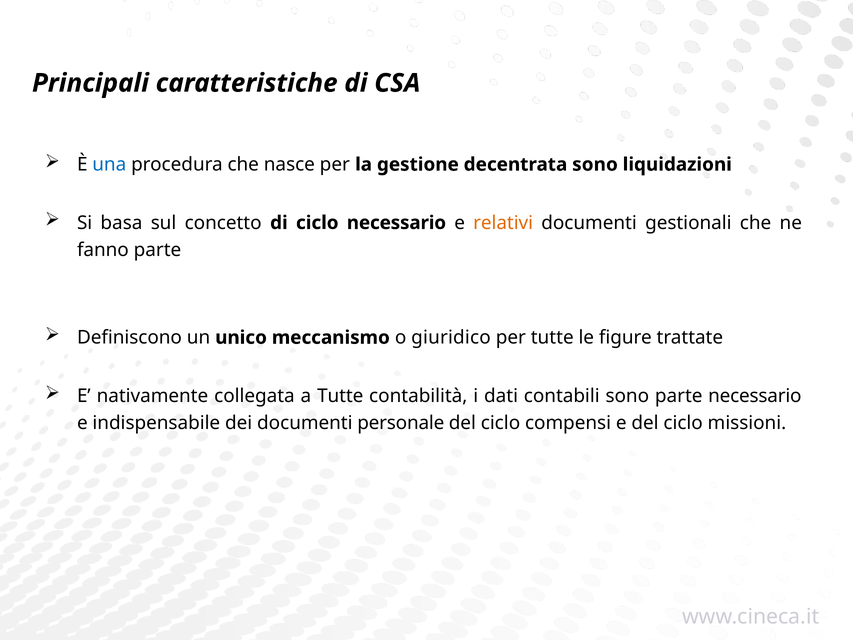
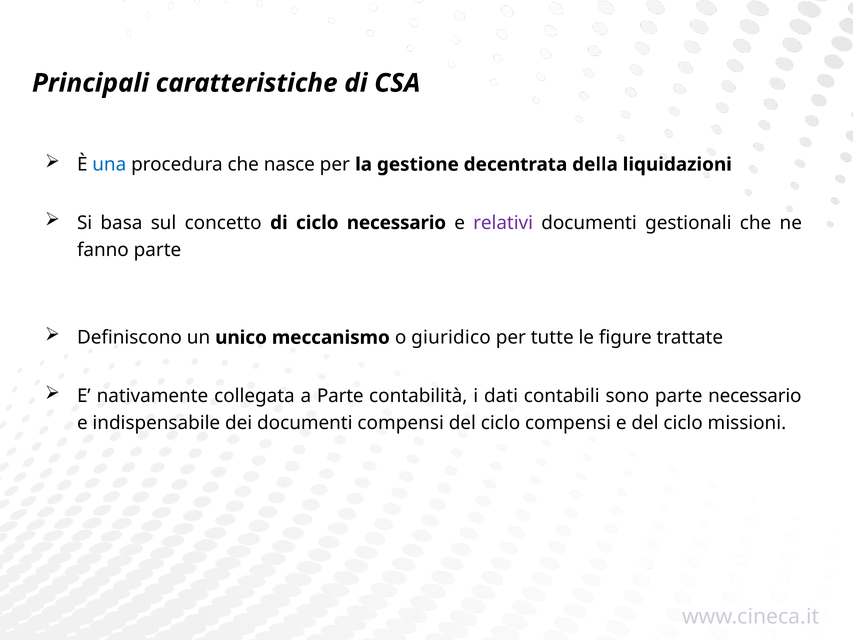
decentrata sono: sono -> della (595, 164)
relativi colour: orange -> purple (503, 223)
a Tutte: Tutte -> Parte (340, 396)
documenti personale: personale -> compensi (401, 423)
